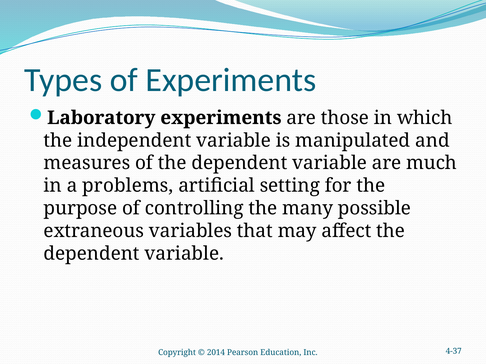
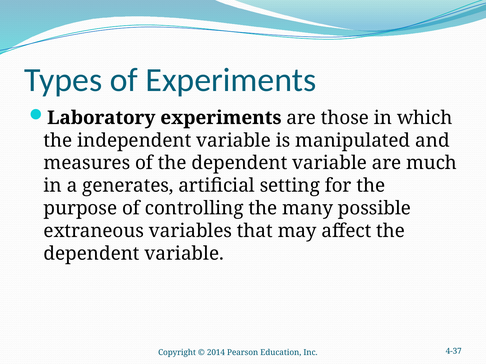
problems: problems -> generates (128, 186)
